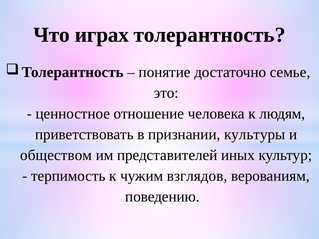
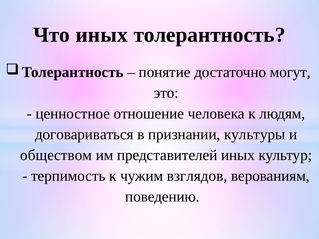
Что играх: играх -> иных (102, 35)
семье: семье -> могут (290, 72)
приветствовать: приветствовать -> договариваться (84, 135)
